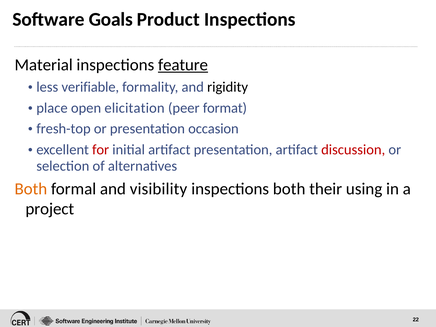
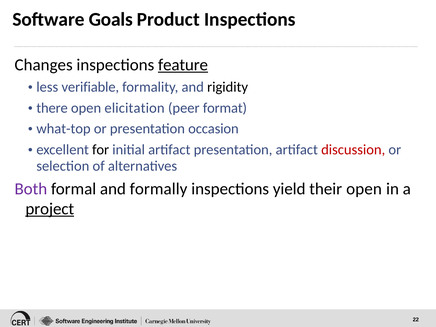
Material: Material -> Changes (44, 65)
place: place -> there (52, 108)
fresh-top: fresh-top -> what-top (63, 129)
for colour: red -> black (101, 150)
Both colour: orange -> purple (31, 189)
visibility: visibility -> formally (159, 189)
inspections both: both -> yield (289, 189)
their using: using -> open (364, 189)
project underline: none -> present (50, 209)
